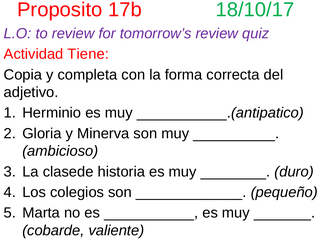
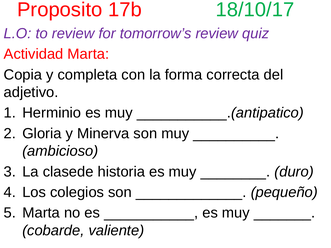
Actividad Tiene: Tiene -> Marta (88, 54)
